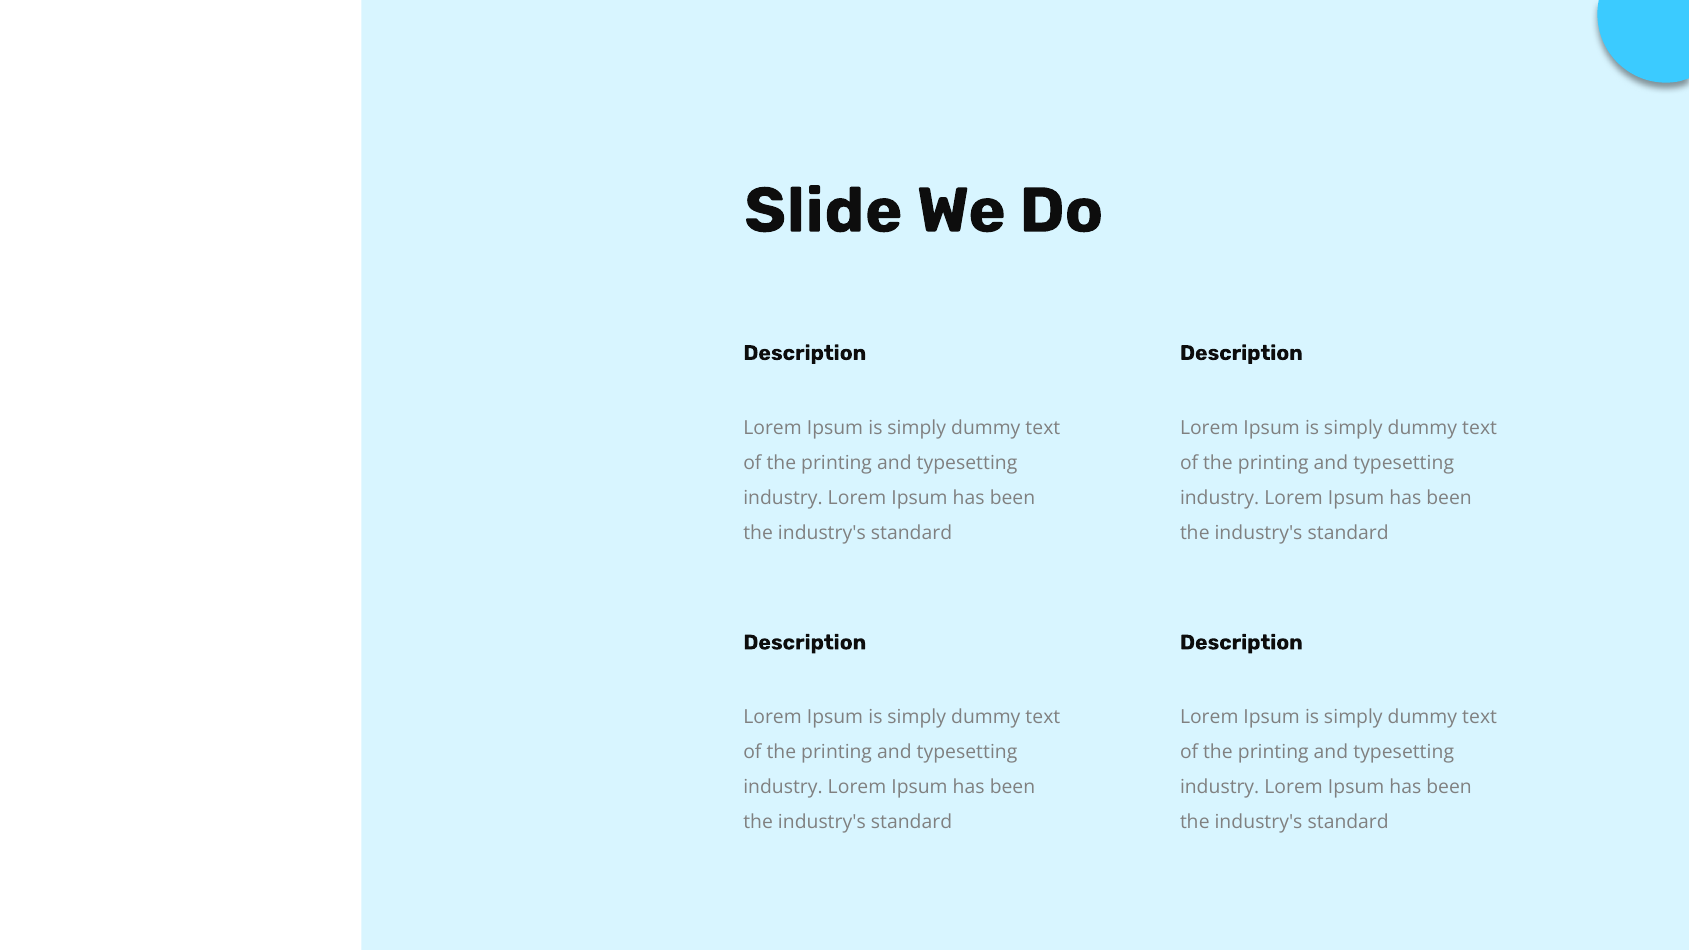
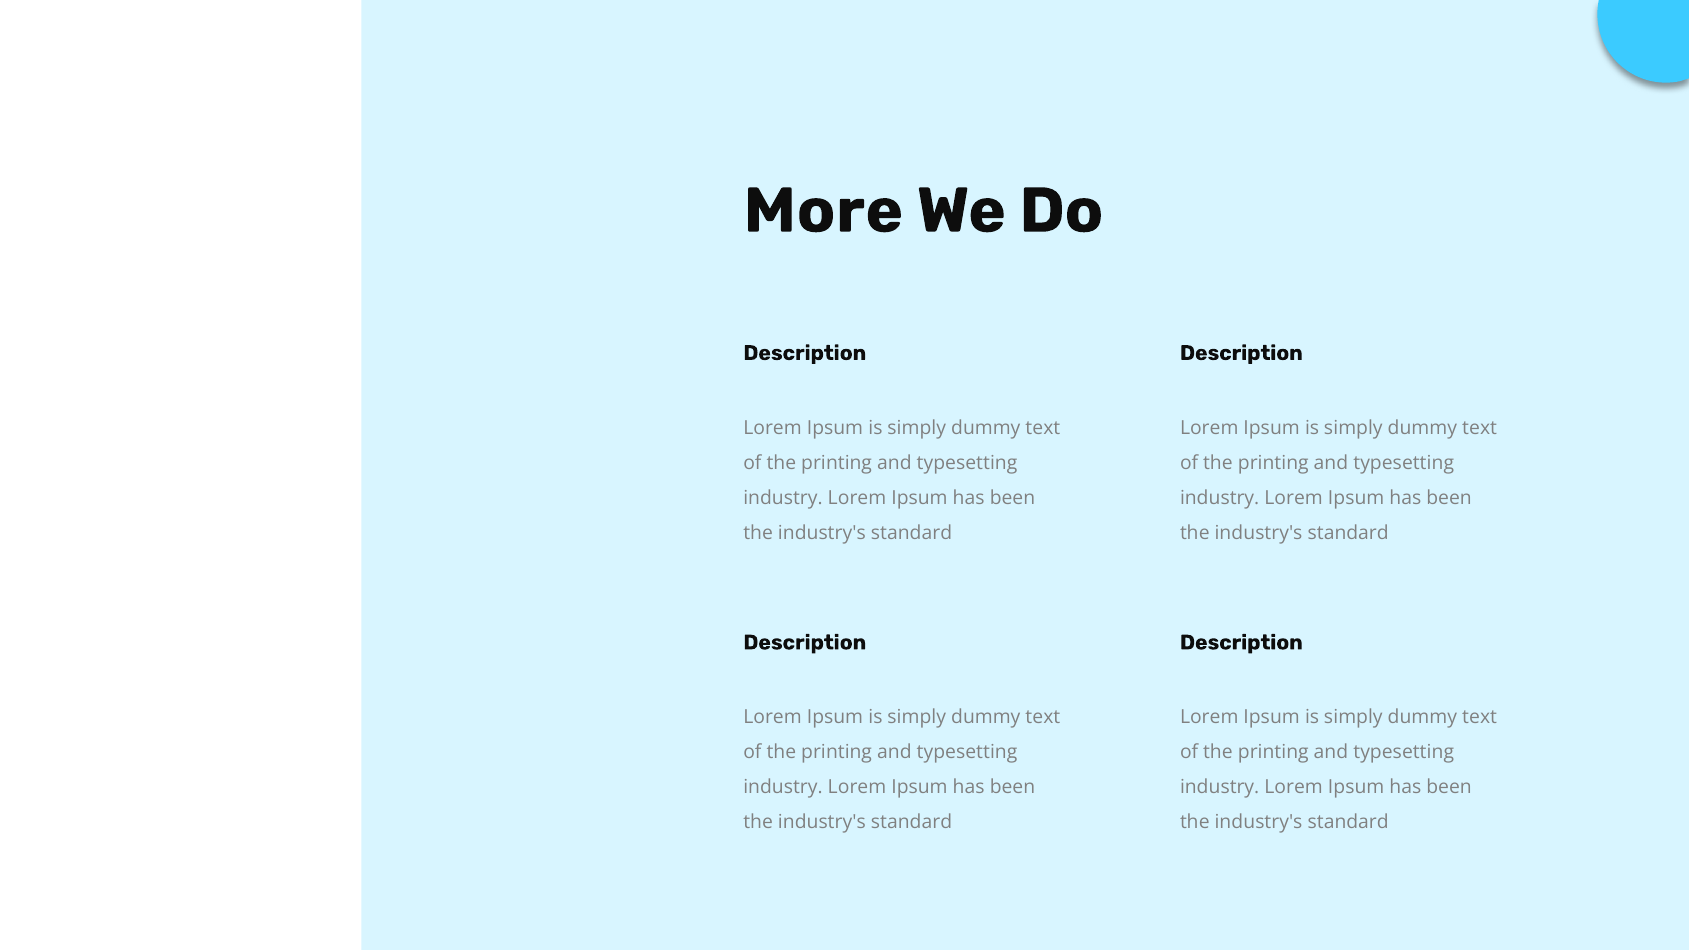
Slide: Slide -> More (823, 211)
